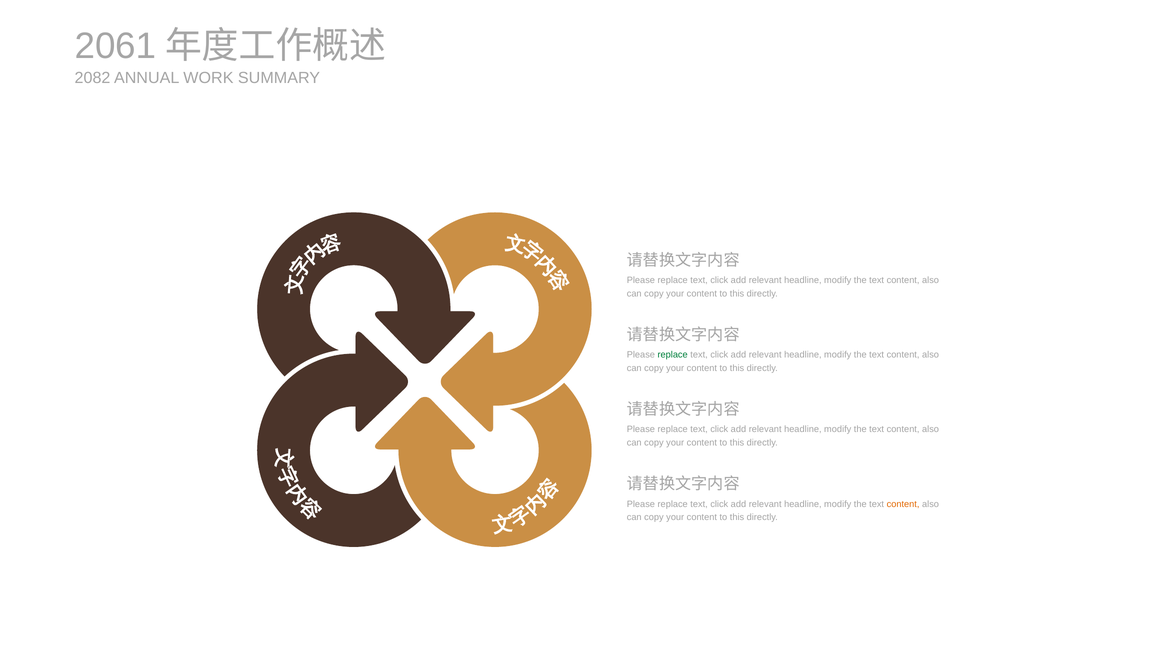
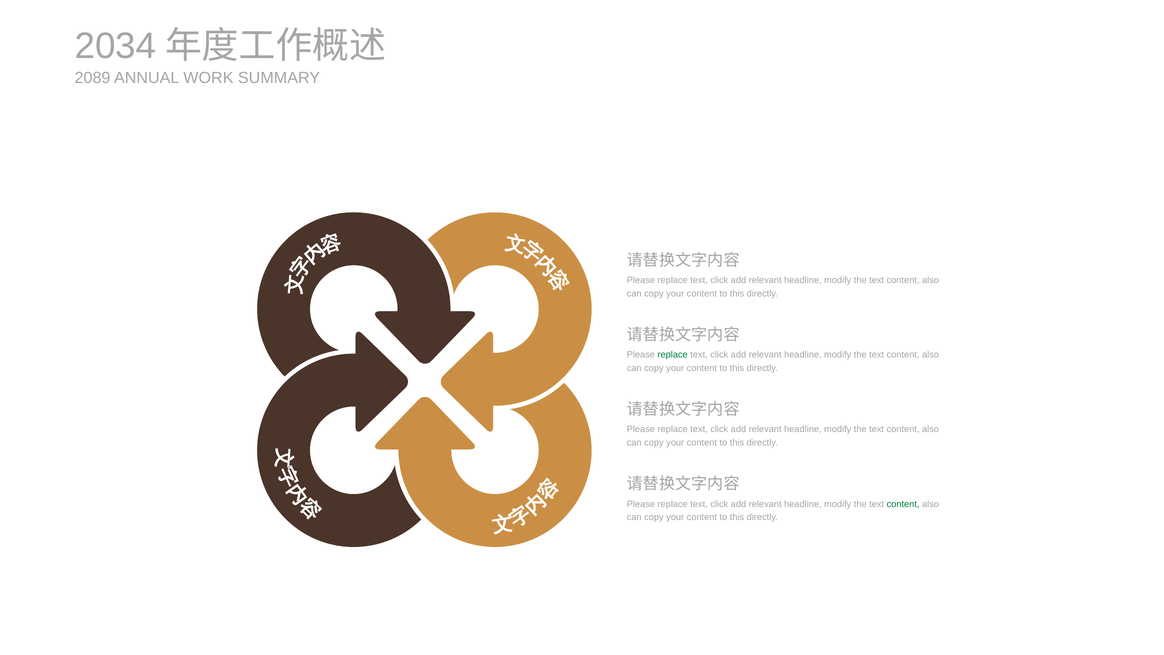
2061: 2061 -> 2034 (115, 46)
2082: 2082 -> 2089 (93, 78)
content colour: orange -> green (903, 504)
